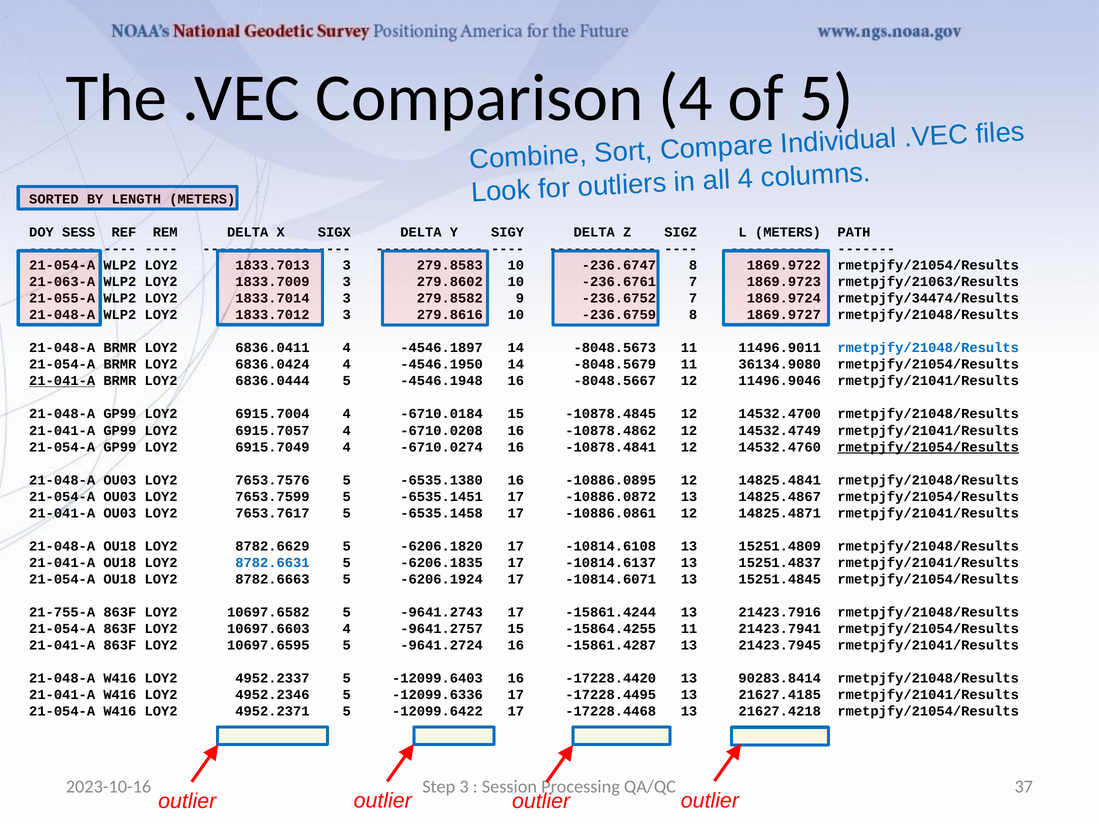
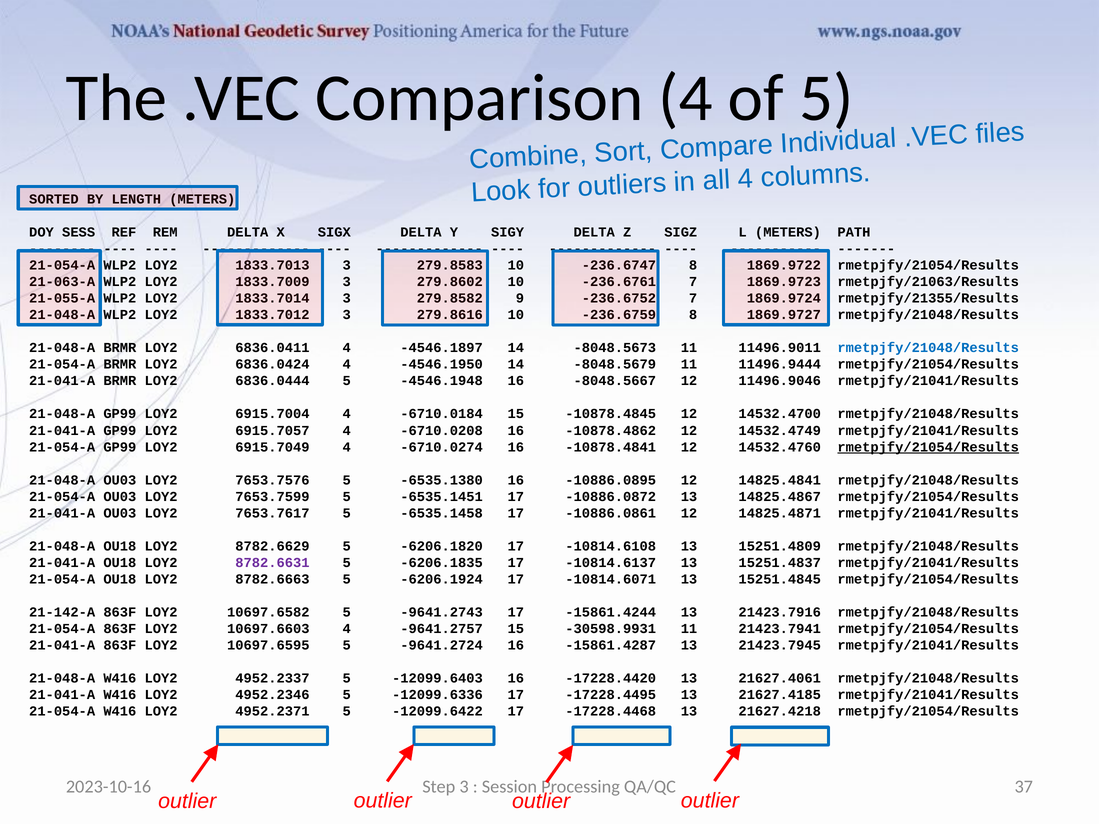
rmetpjfy/34474/Results: rmetpjfy/34474/Results -> rmetpjfy/21355/Results (928, 298)
36134.9080: 36134.9080 -> 11496.9444 (780, 364)
21-041-A underline: present -> none (62, 381)
8782.6631 colour: blue -> purple (272, 563)
21-755-A: 21-755-A -> 21-142-A (62, 612)
-15864.4255: -15864.4255 -> -30598.9931 (611, 629)
90283.8414: 90283.8414 -> 21627.4061 (780, 679)
